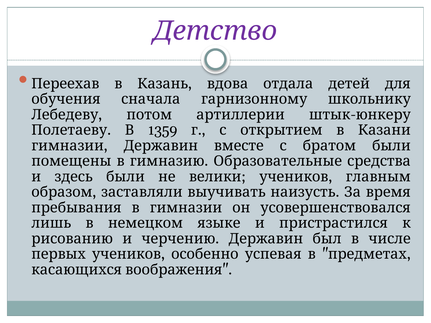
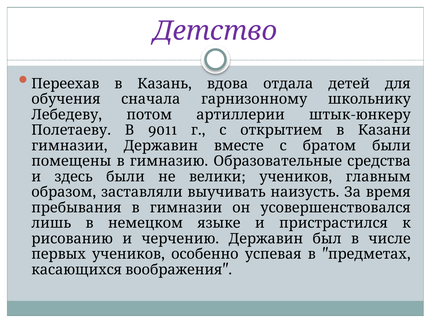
1359: 1359 -> 9011 (163, 130)
